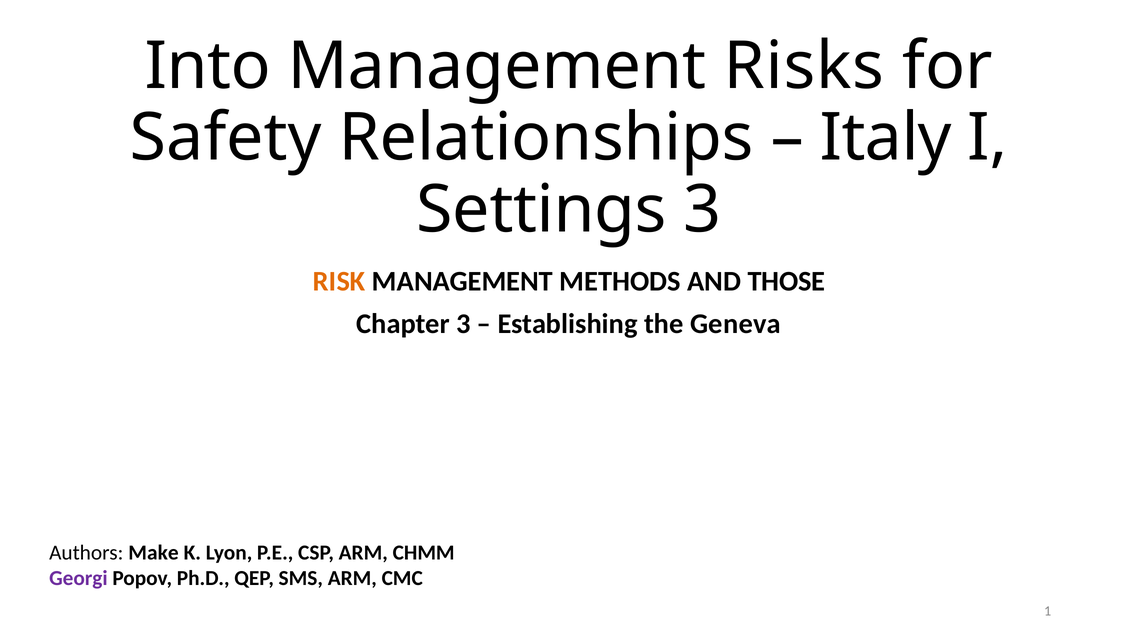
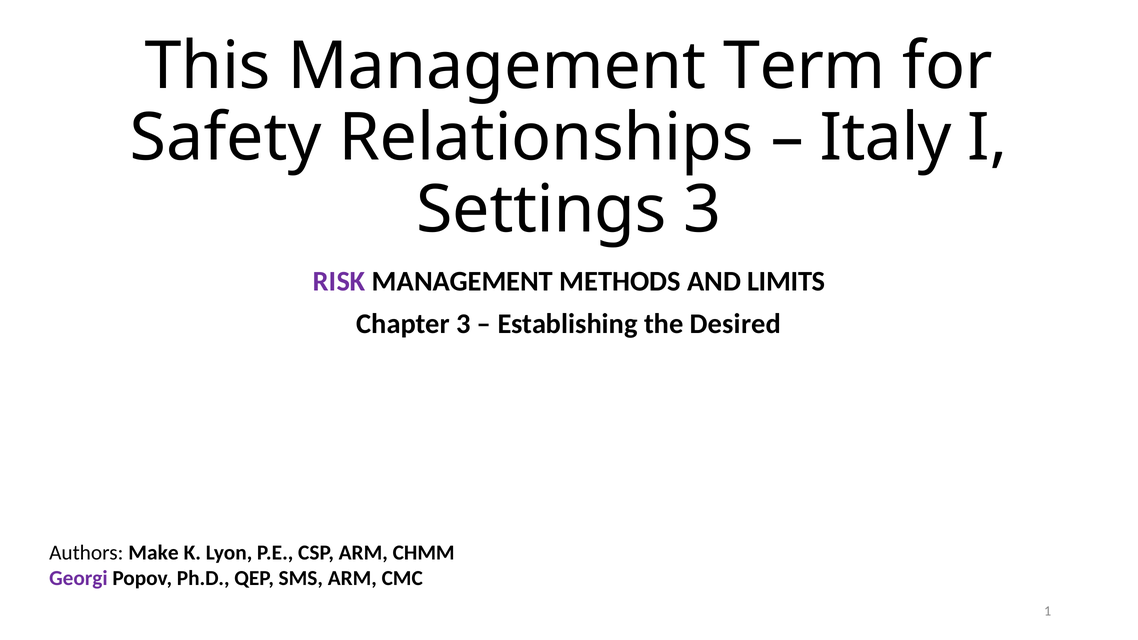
Into: Into -> This (208, 66)
Risks: Risks -> Term (805, 66)
RISK colour: orange -> purple (339, 281)
THOSE: THOSE -> LIMITS (786, 281)
Geneva: Geneva -> Desired (736, 324)
